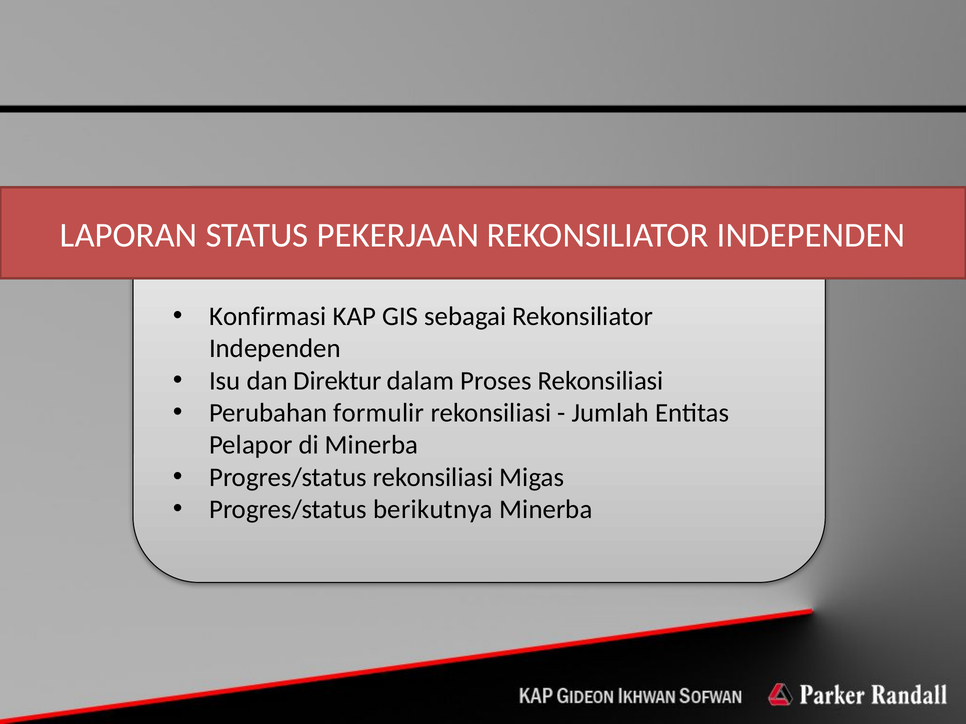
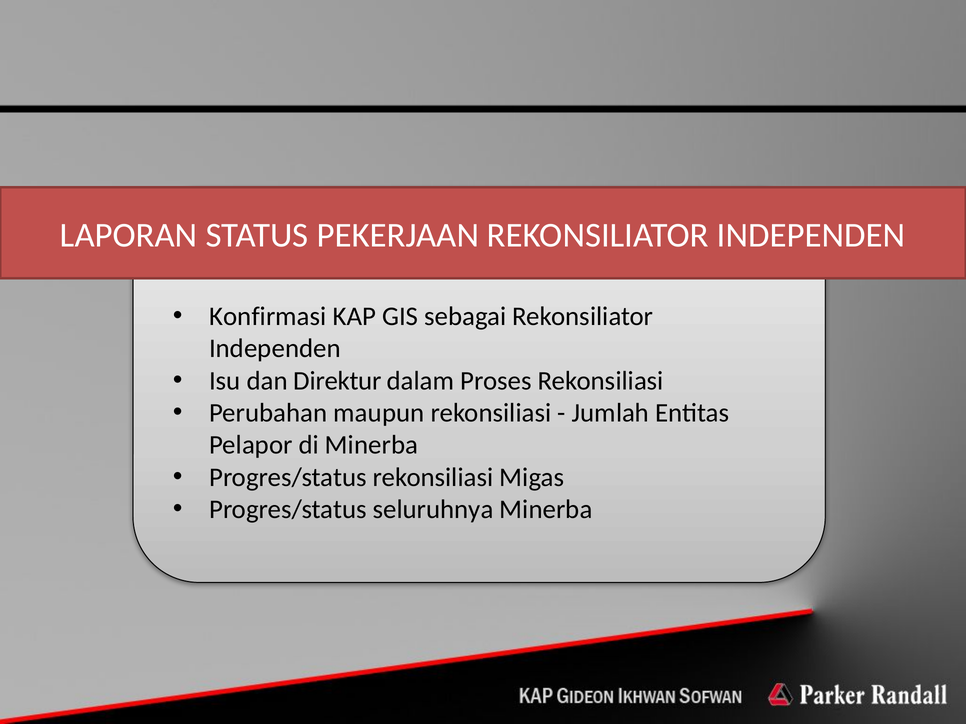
formulir: formulir -> maupun (379, 413)
berikutnya: berikutnya -> seluruhnya (433, 510)
